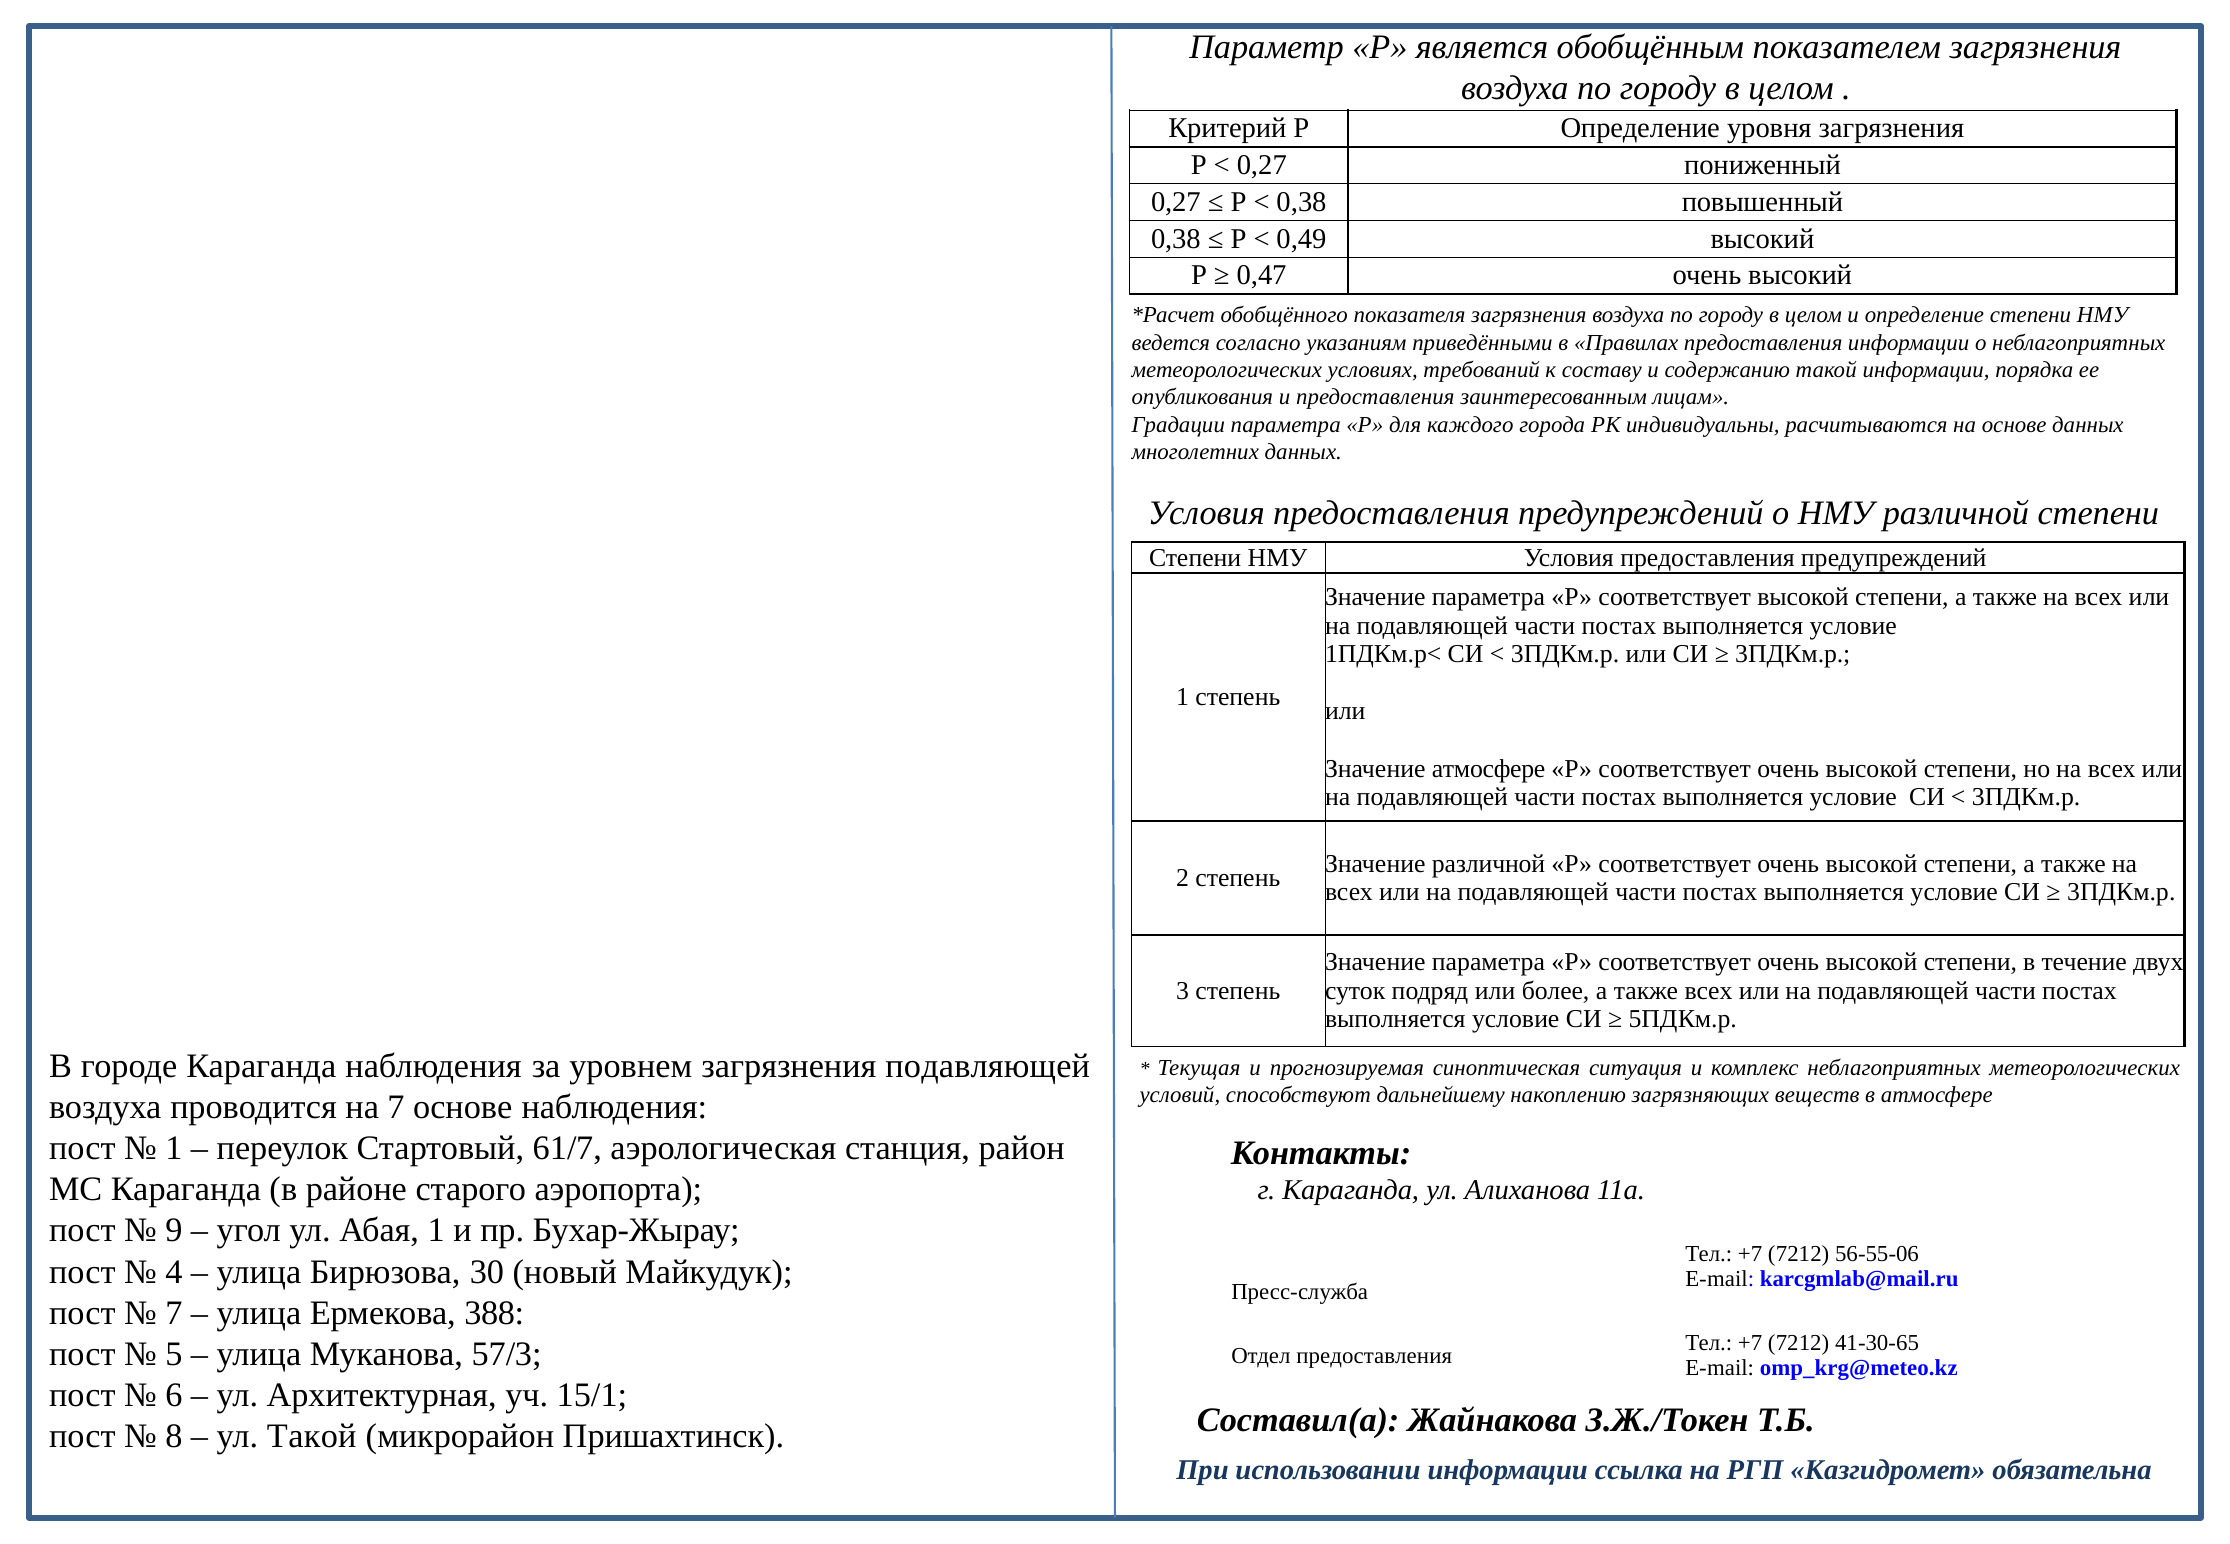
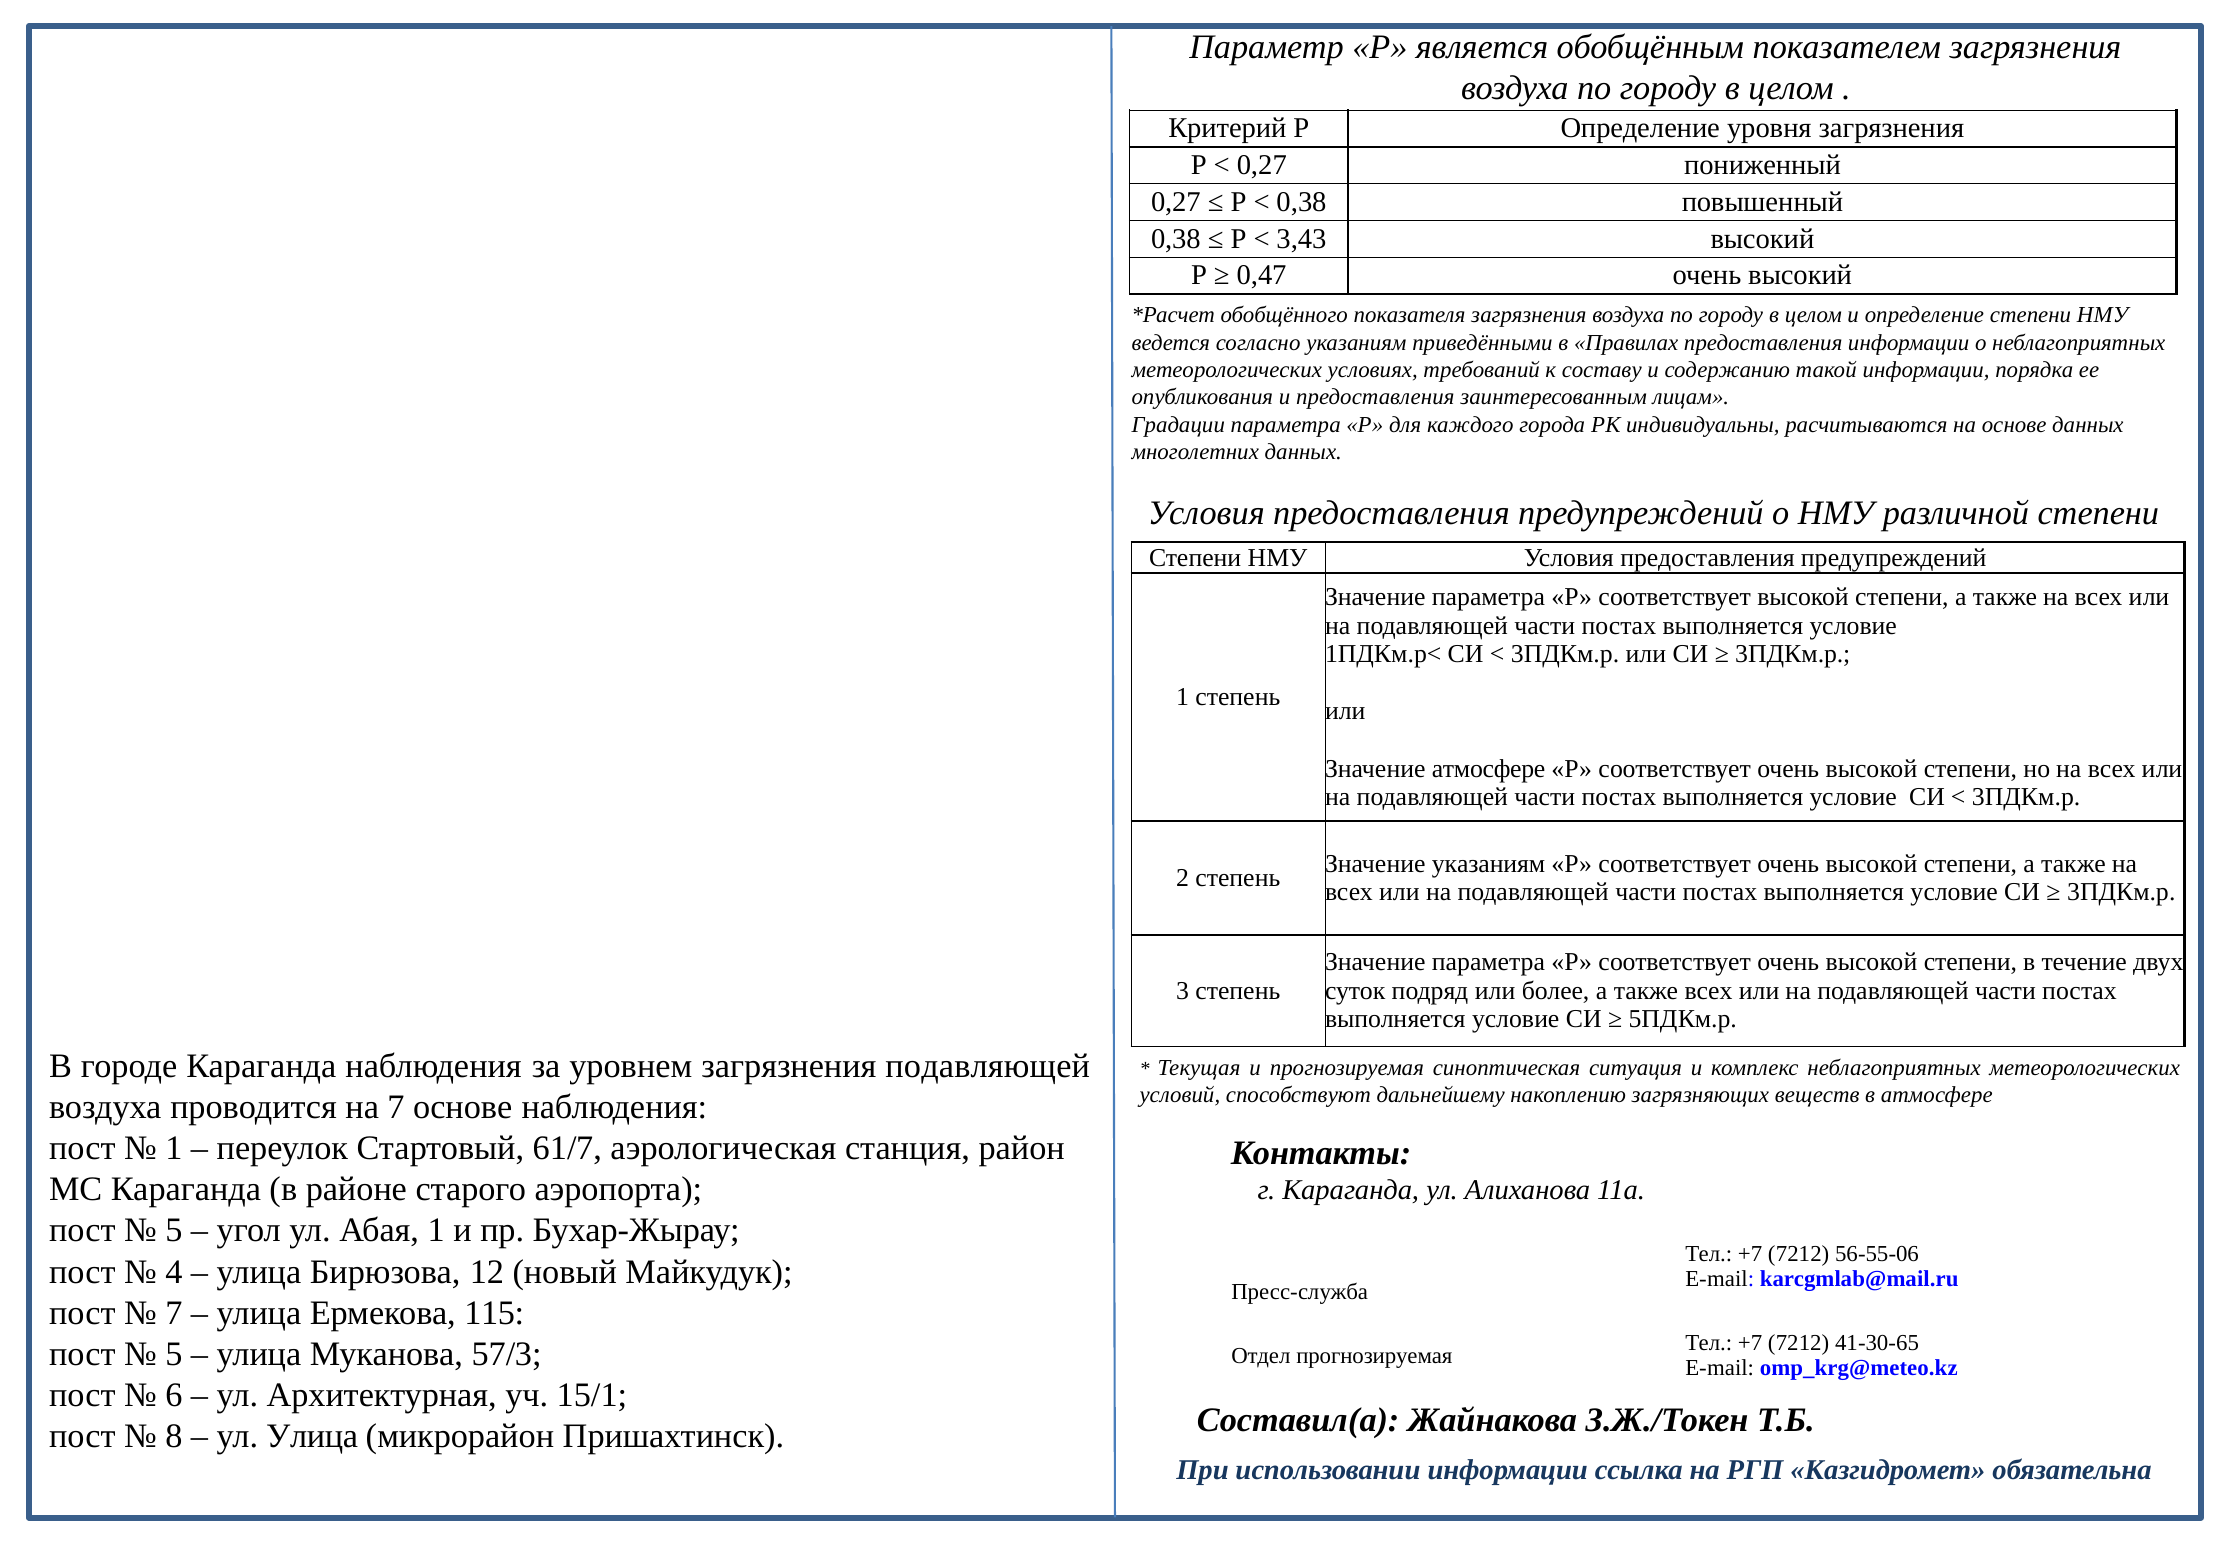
0,49: 0,49 -> 3,43 (1301, 239)
Значение различной: различной -> указаниям (1489, 864)
9: 9 -> 5 (174, 1230)
30: 30 -> 12 (487, 1272)
388: 388 -> 115 (494, 1313)
Отдел предоставления: предоставления -> прогнозируемая (1374, 1355)
ул Такой: Такой -> Улица (312, 1436)
